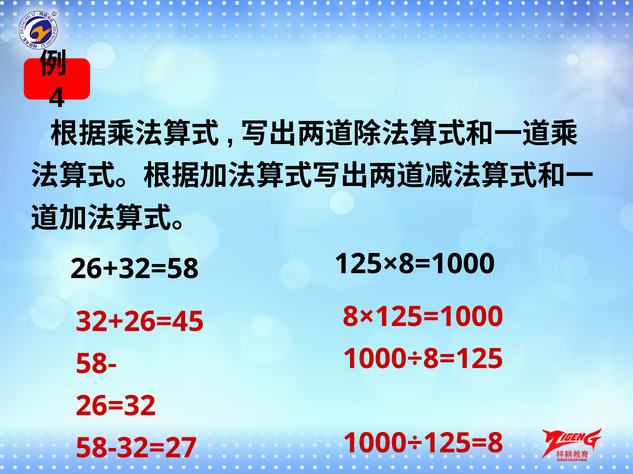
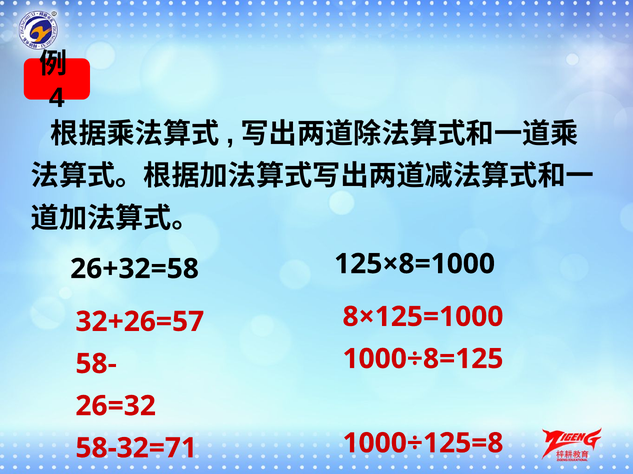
32+26=45: 32+26=45 -> 32+26=57 (140, 322)
58-32=27: 58-32=27 -> 58-32=71 (136, 449)
